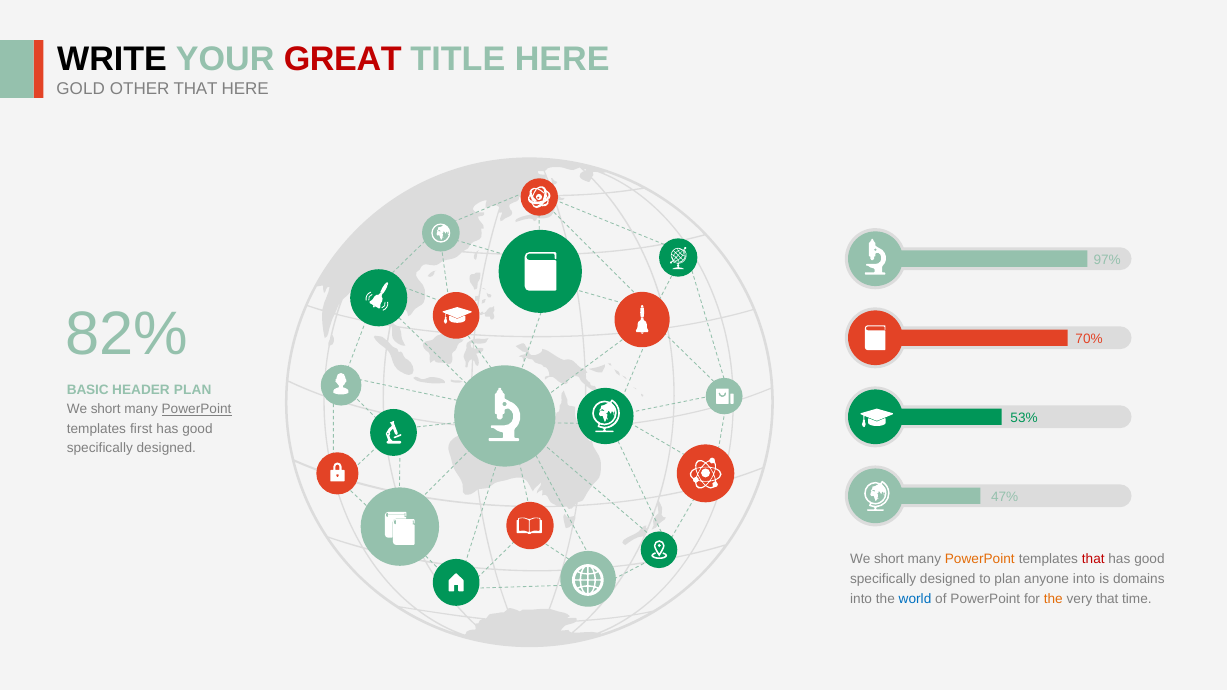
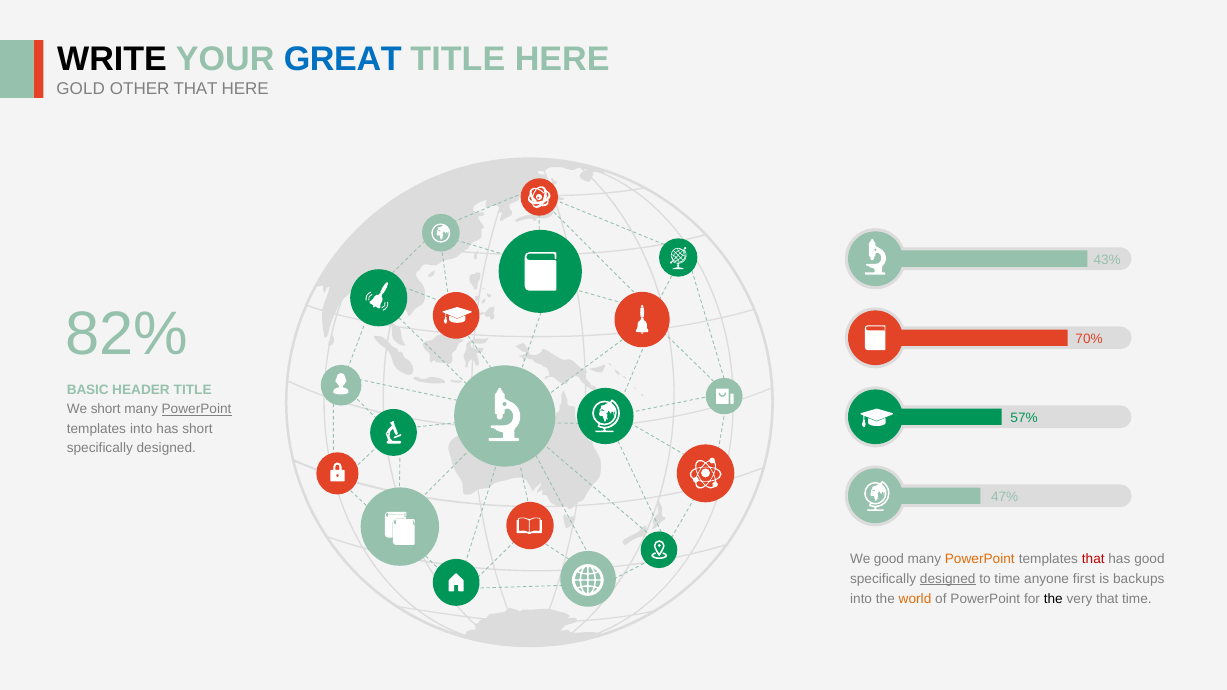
GREAT colour: red -> blue (343, 59)
97%: 97% -> 43% (1107, 260)
HEADER PLAN: PLAN -> TITLE (193, 390)
53%: 53% -> 57% (1024, 418)
templates first: first -> into (141, 429)
good: good -> short (197, 429)
short: short -> good (889, 559)
designed underline: none -> present (948, 579)
to plan: plan -> time (1007, 579)
anyone into: into -> first (1084, 579)
domains: domains -> backups (1139, 579)
world colour: blue -> orange (915, 599)
the colour: orange -> black (1053, 599)
